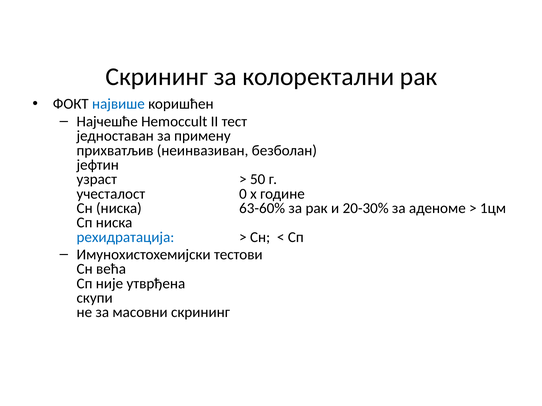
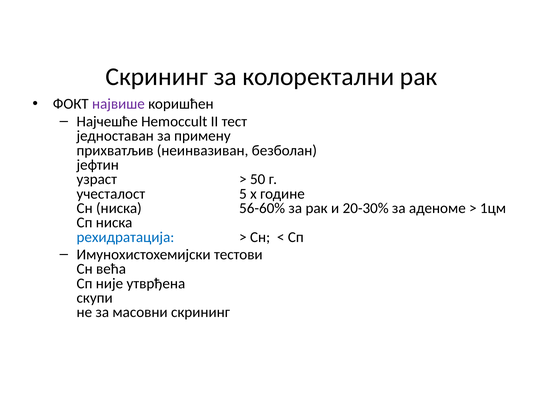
највише colour: blue -> purple (118, 104)
0: 0 -> 5 (243, 194)
63-60%: 63-60% -> 56-60% (262, 208)
